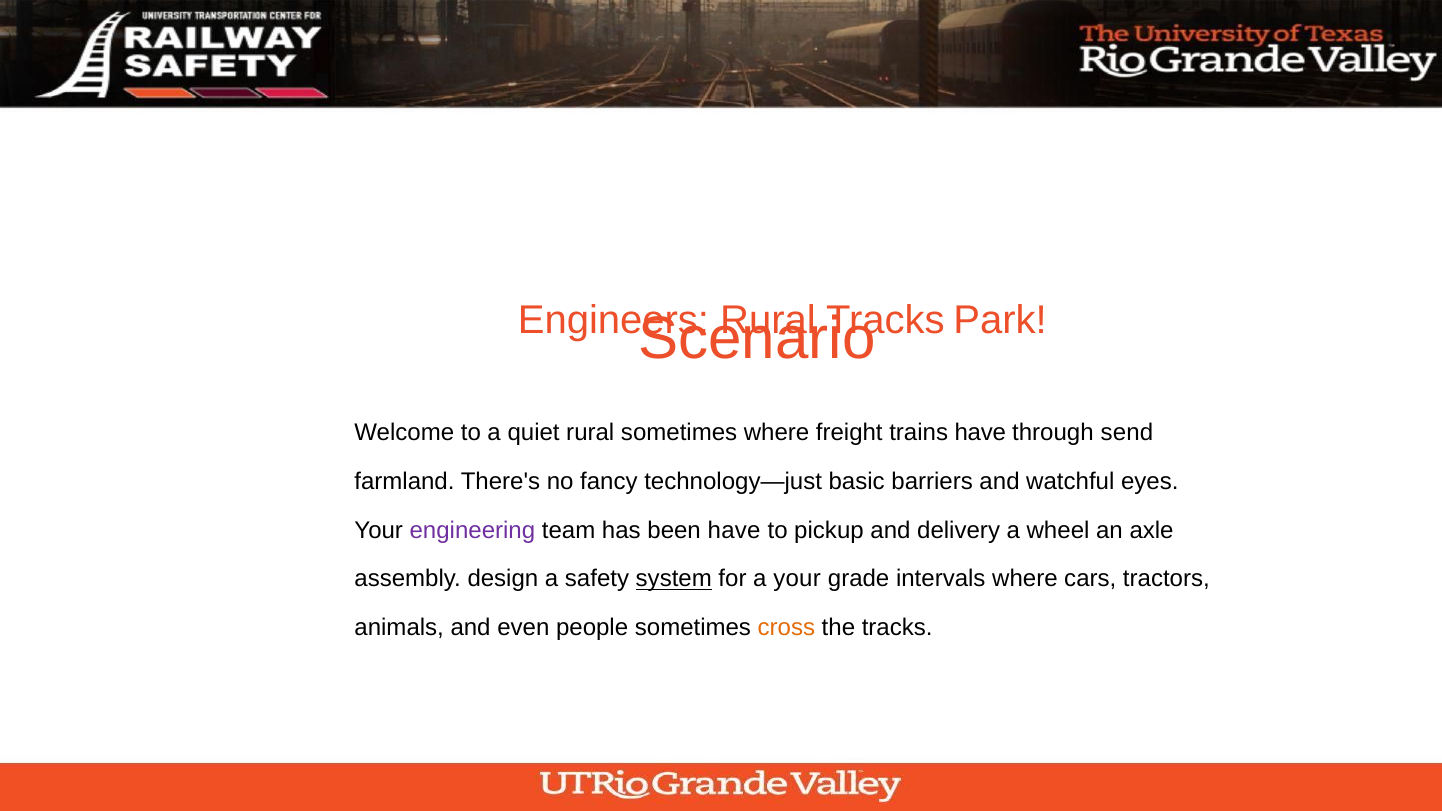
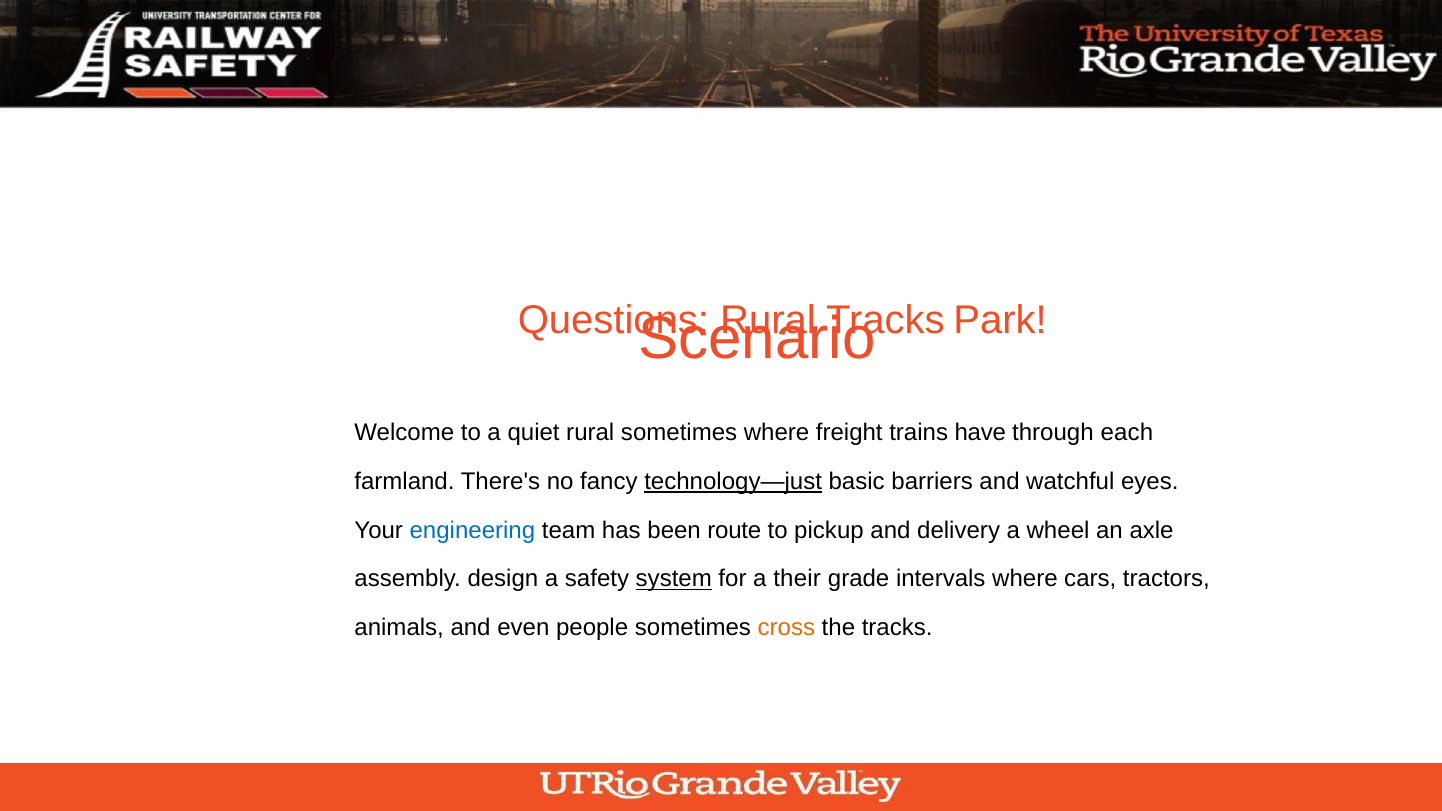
Engineers: Engineers -> Questions (613, 321)
send: send -> each (1127, 433)
technology—just underline: none -> present (733, 482)
engineering colour: purple -> blue (472, 530)
been have: have -> route (734, 530)
a your: your -> their (797, 579)
